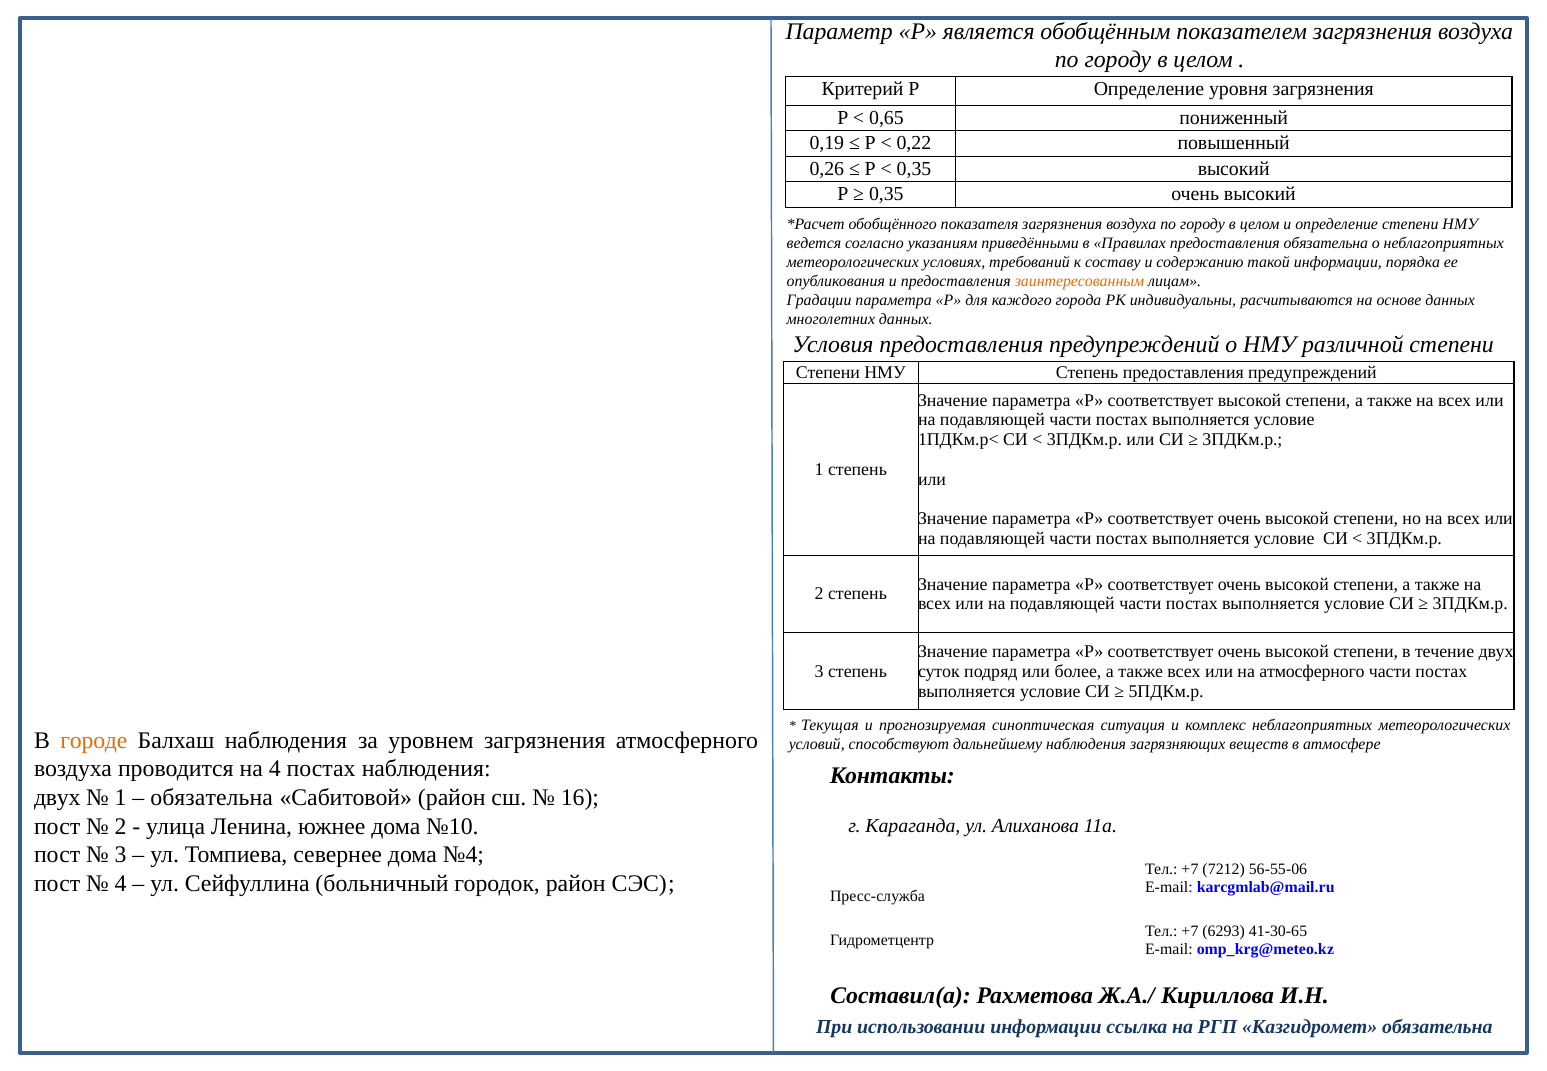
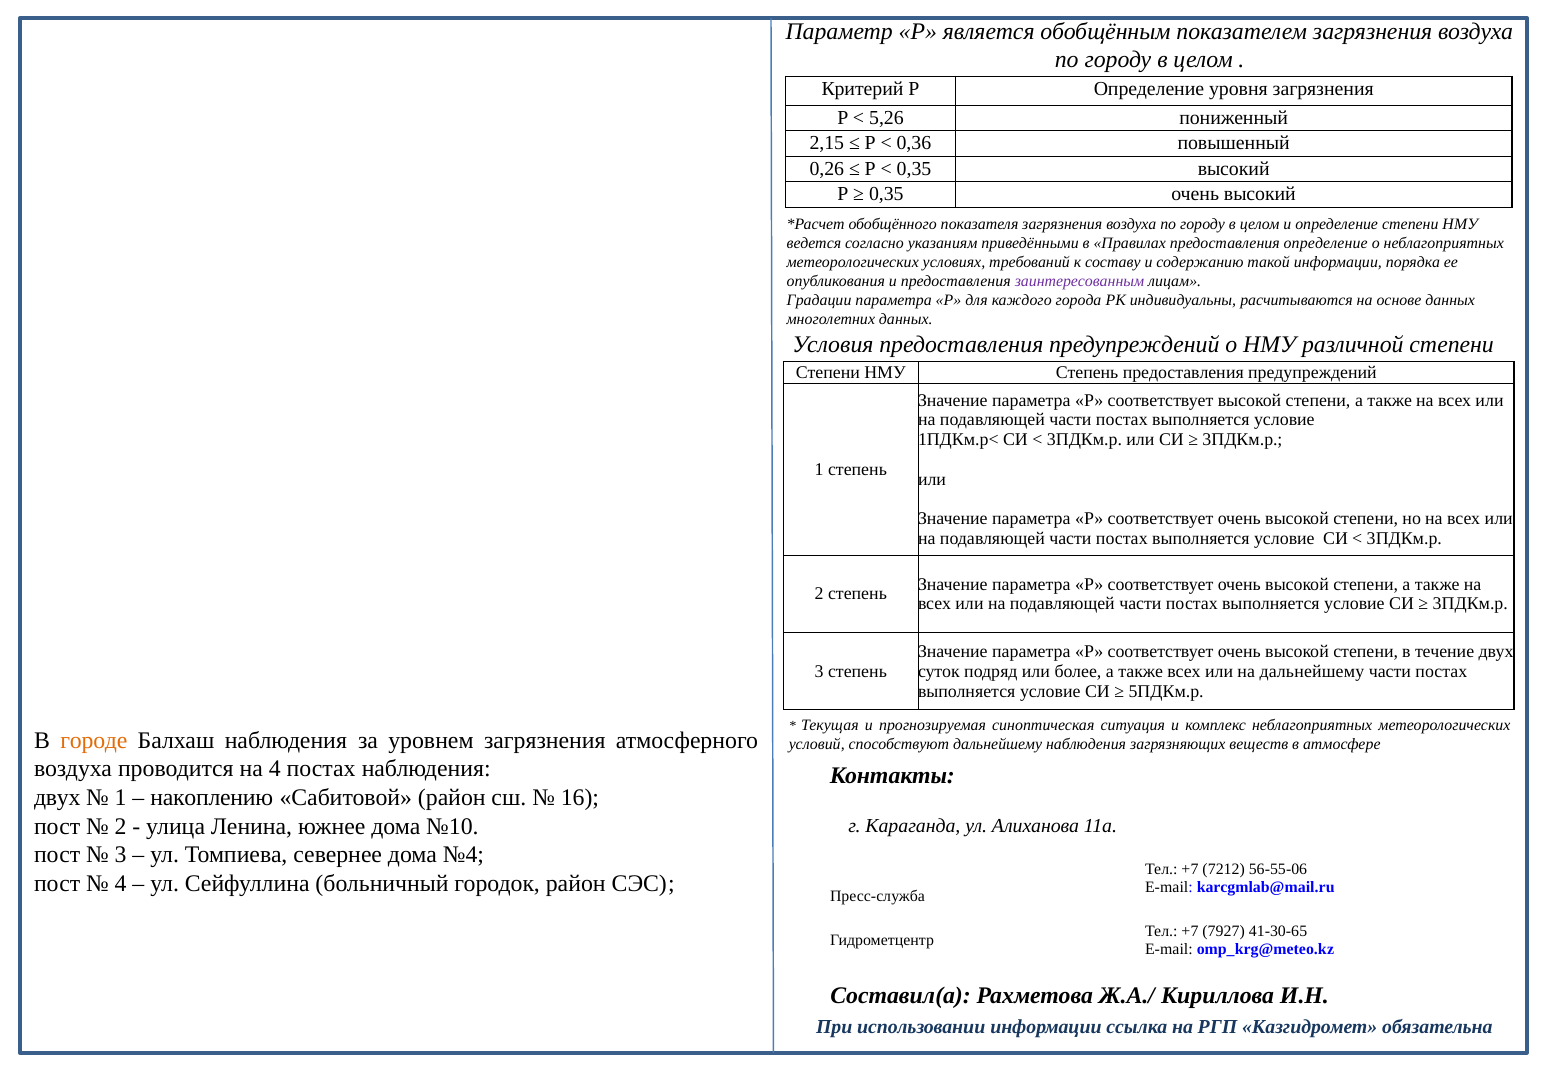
0,65: 0,65 -> 5,26 (886, 118)
0,19: 0,19 -> 2,15 (827, 143)
0,22: 0,22 -> 0,36 (914, 143)
предоставления обязательна: обязательна -> определение (1326, 243)
заинтересованным colour: orange -> purple (1079, 281)
на атмосферного: атмосферного -> дальнейшему (1312, 671)
обязательна: обязательна -> накоплению (212, 798)
6293: 6293 -> 7927 (1224, 932)
